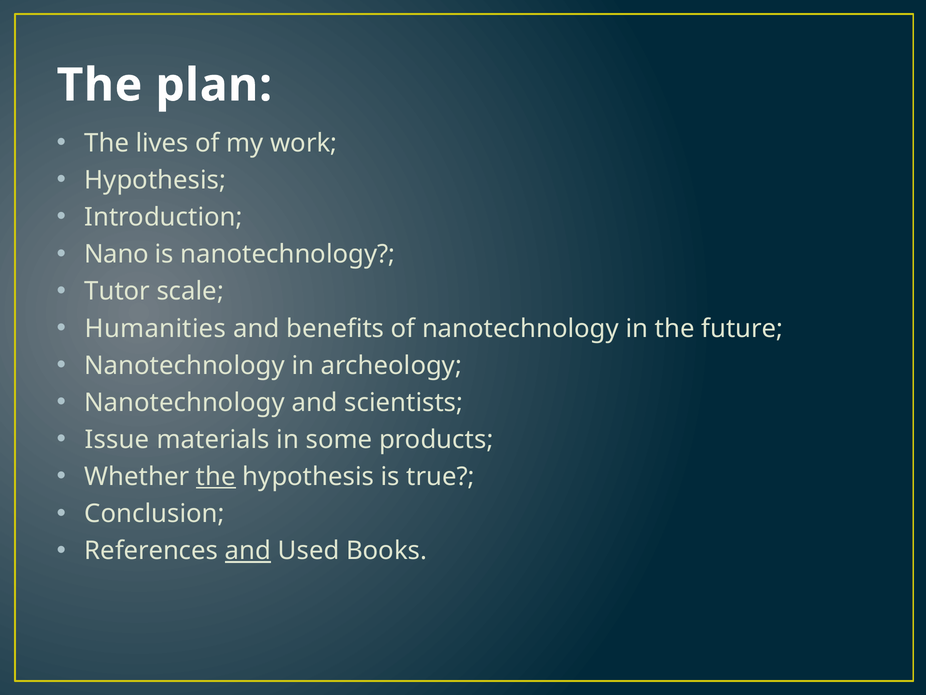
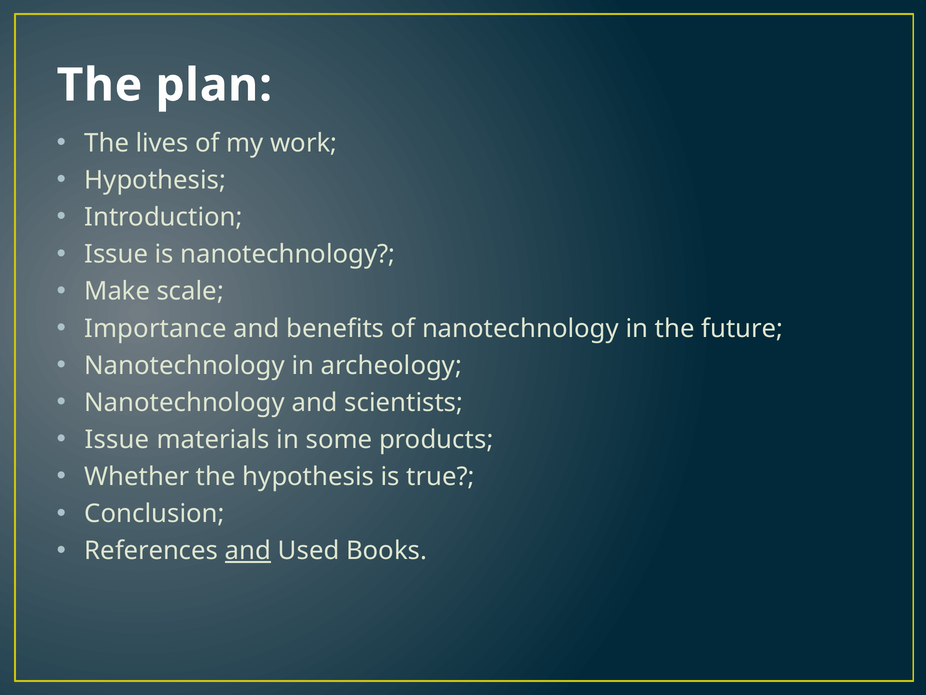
Nano: Nano -> Issue (116, 254)
Tutor: Tutor -> Make (117, 291)
Humanities: Humanities -> Importance (156, 328)
the underline: present -> none (216, 476)
